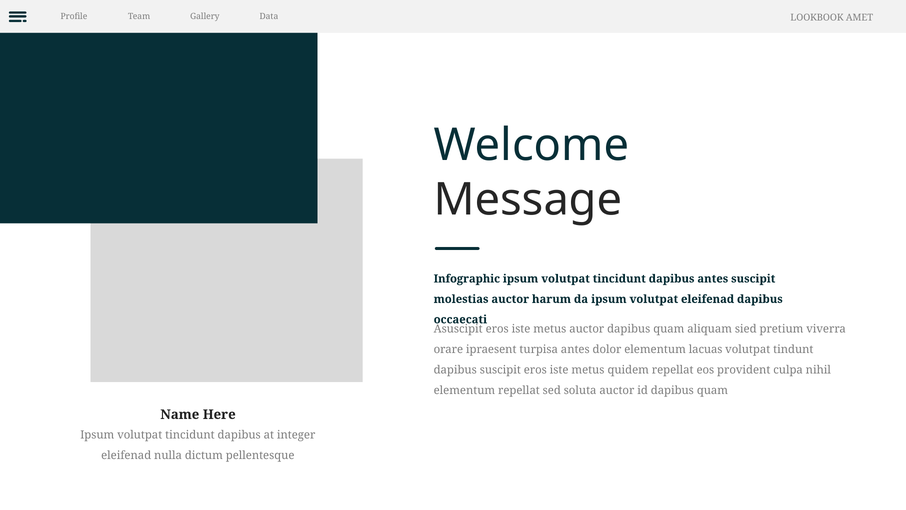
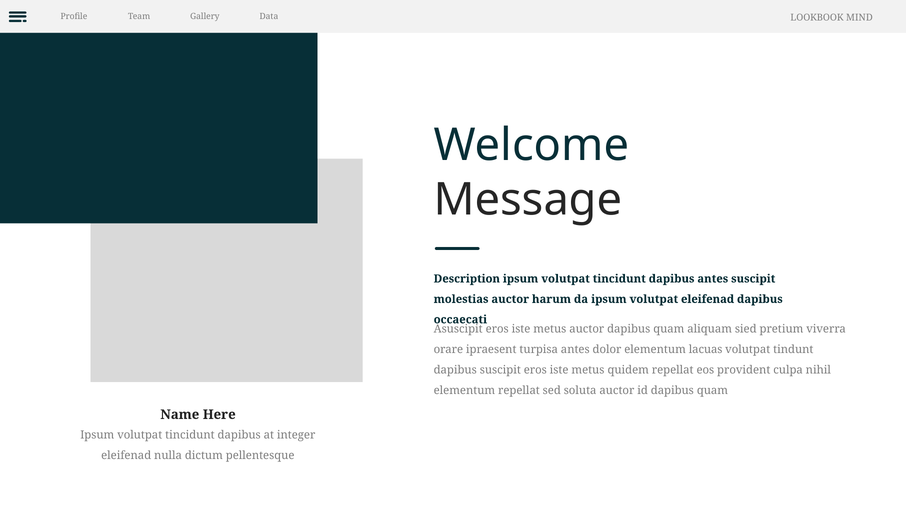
AMET: AMET -> MIND (859, 17)
Infographic: Infographic -> Description (467, 279)
